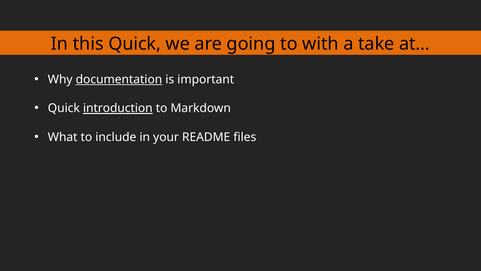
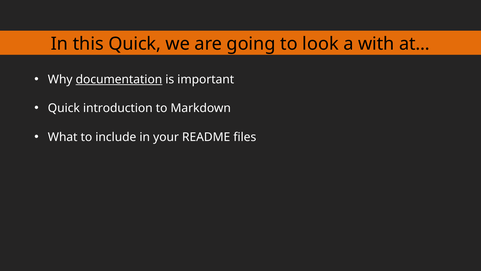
with: with -> look (320, 44)
take: take -> with (376, 44)
introduction underline: present -> none (118, 108)
